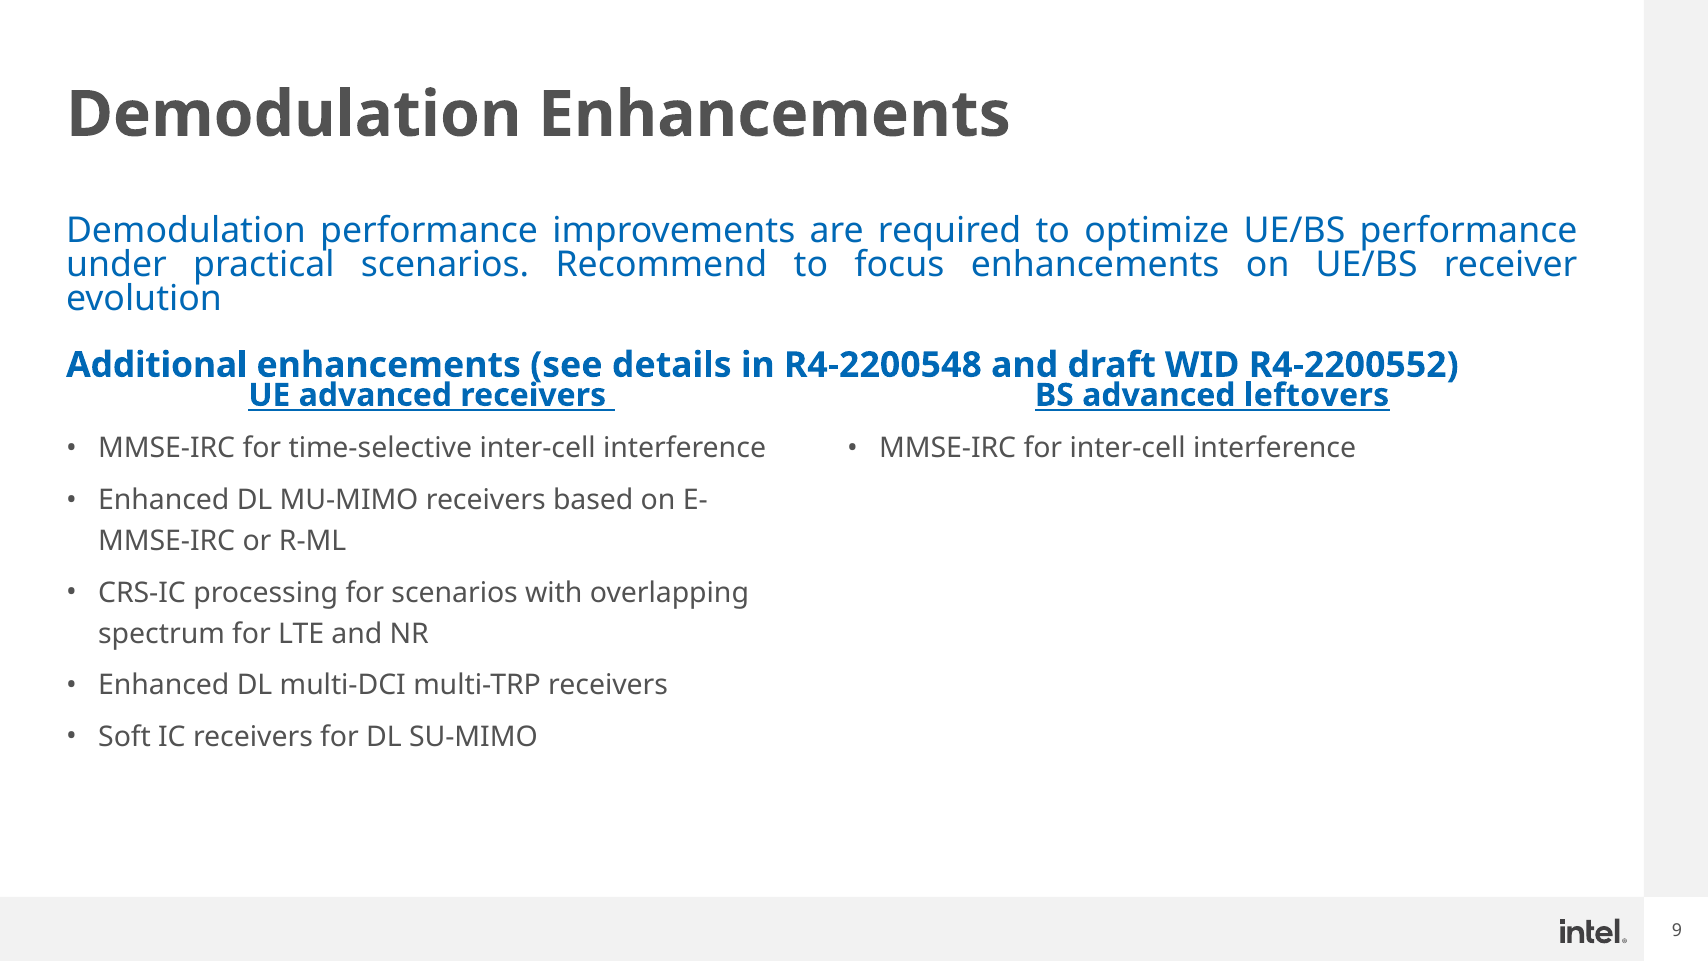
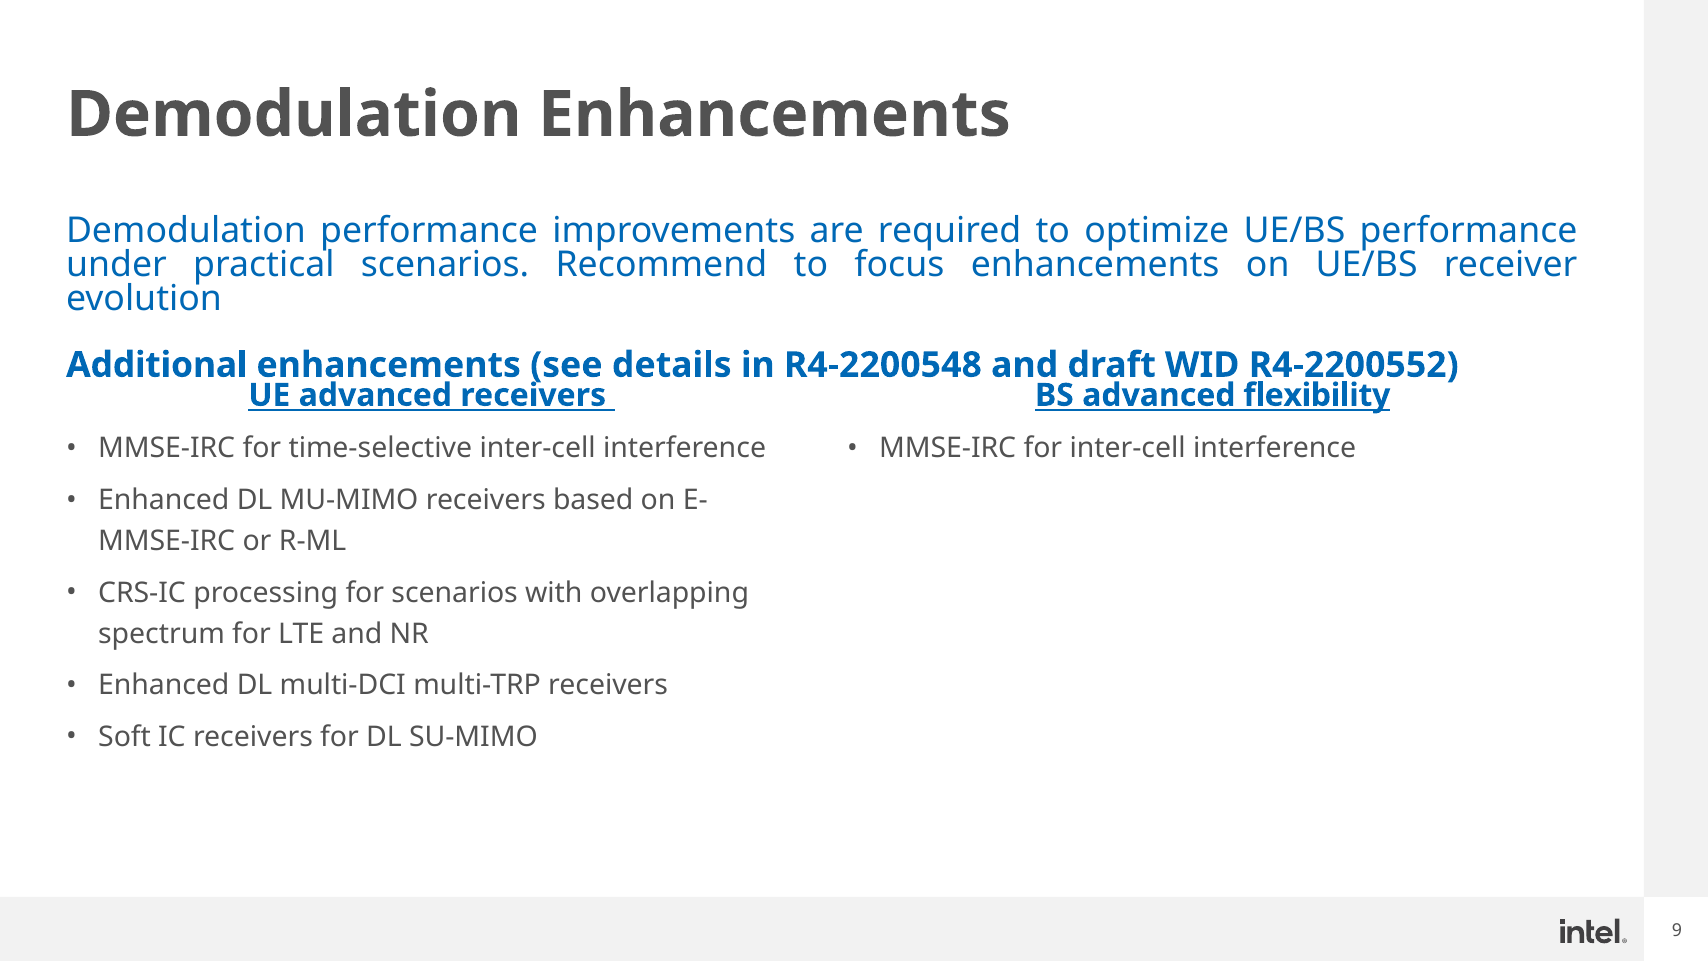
leftovers: leftovers -> flexibility (1317, 395)
